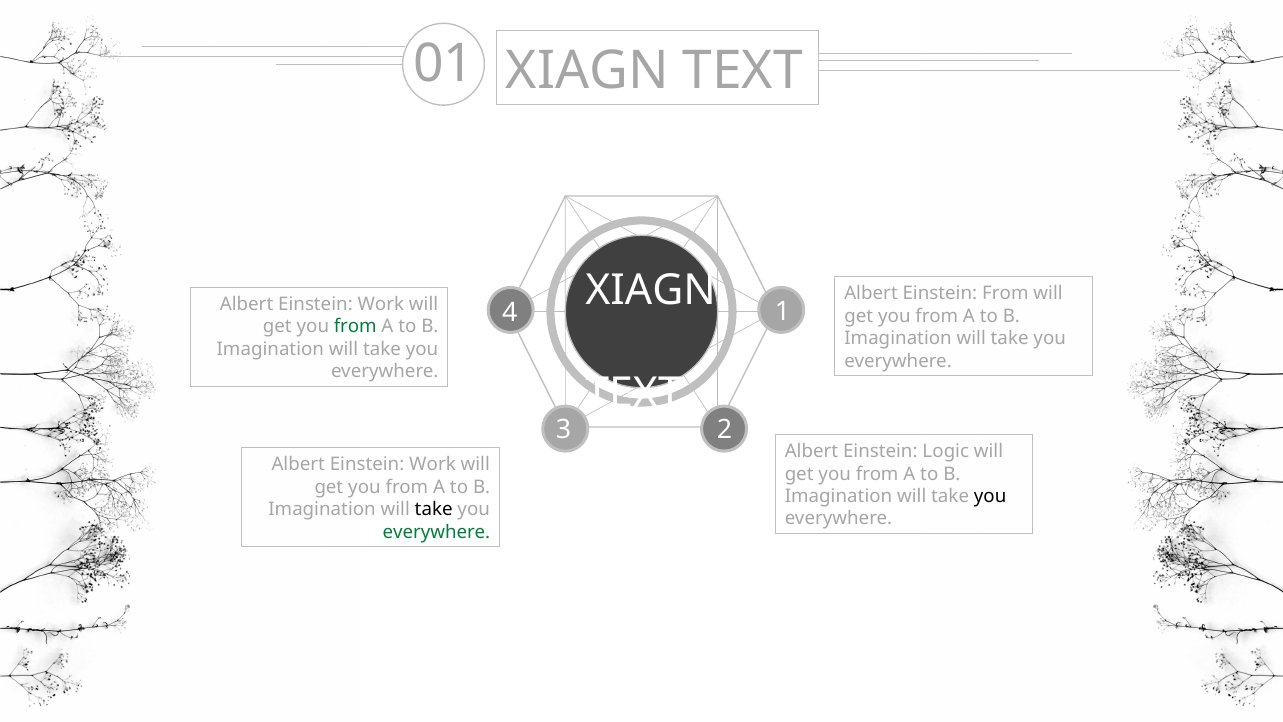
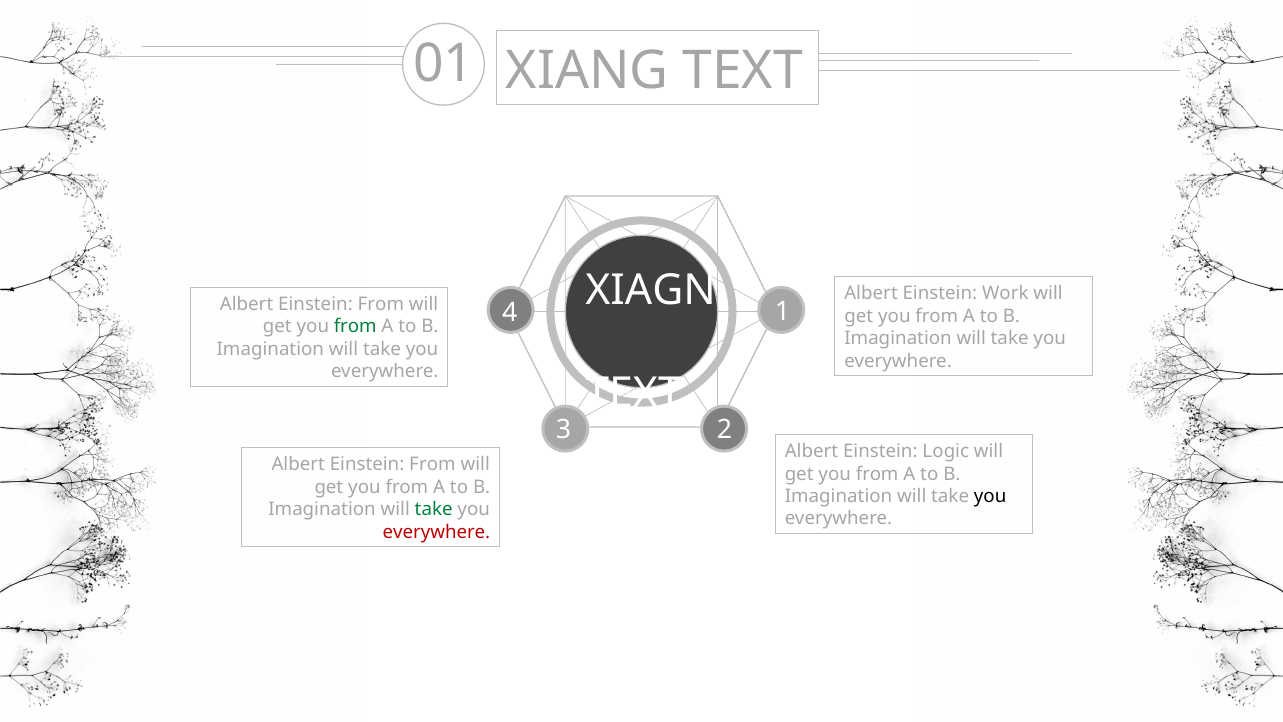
XIAGN: XIAGN -> XIANG (587, 71)
Einstein From: From -> Work (1005, 293)
Work: Work -> From (381, 304)
Work: Work -> From (432, 464)
take colour: black -> green (434, 509)
everywhere colour: green -> red (436, 532)
